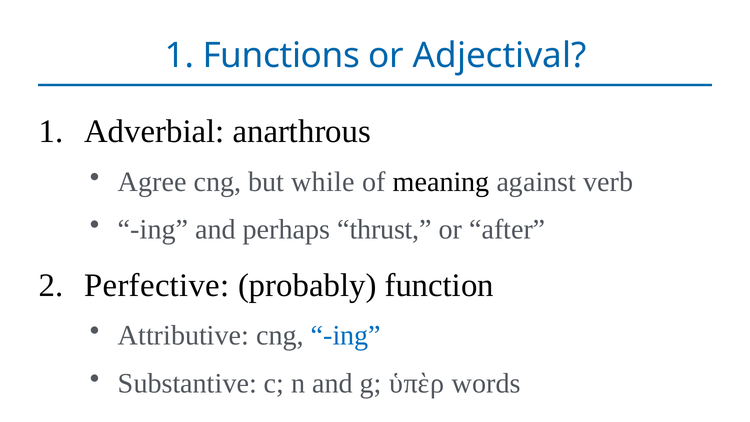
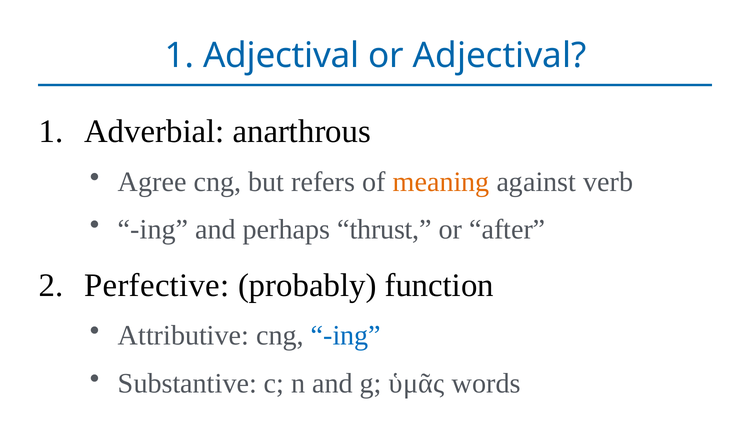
1 Functions: Functions -> Adjectival (281, 56)
while: while -> refers (323, 182)
meaning colour: black -> orange (441, 182)
ὑπὲρ: ὑπὲρ -> ὑμᾶς (417, 383)
